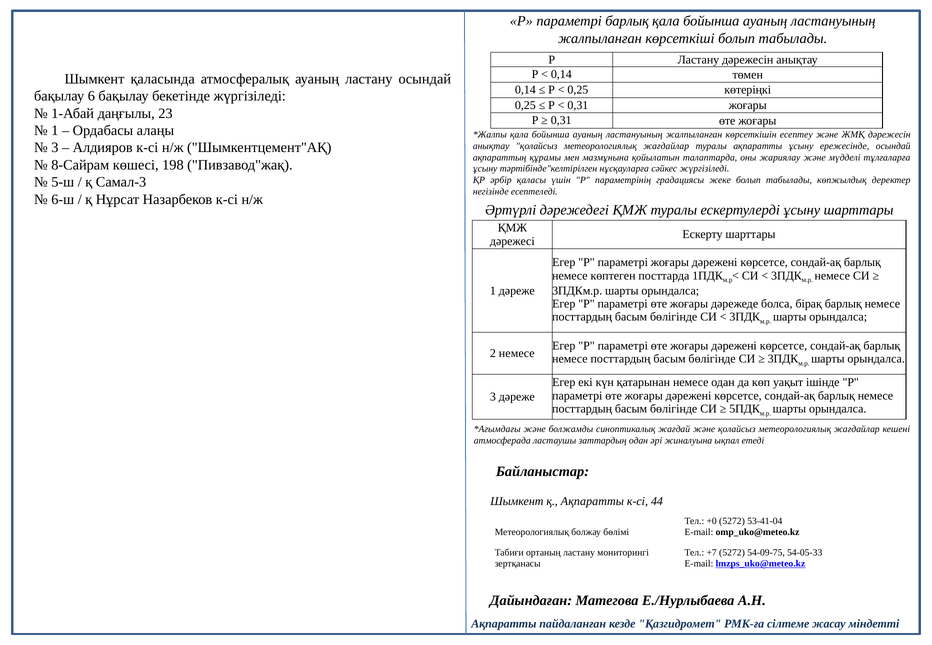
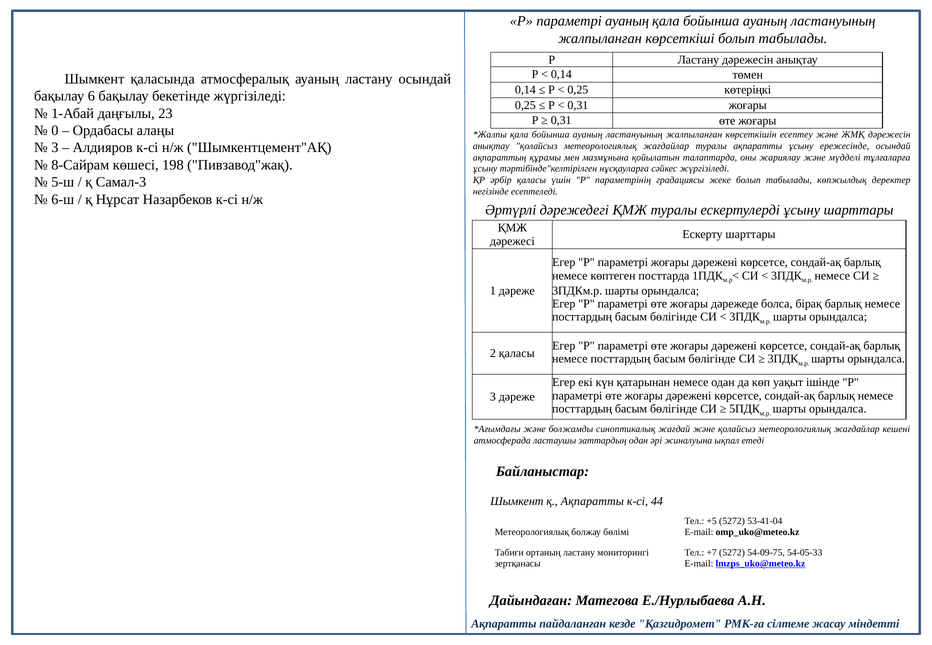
параметрі барлық: барлық -> ауаның (627, 21)
1: 1 -> 0 (55, 131)
2 немесе: немесе -> қаласы (517, 353)
+0: +0 -> +5 (712, 521)
